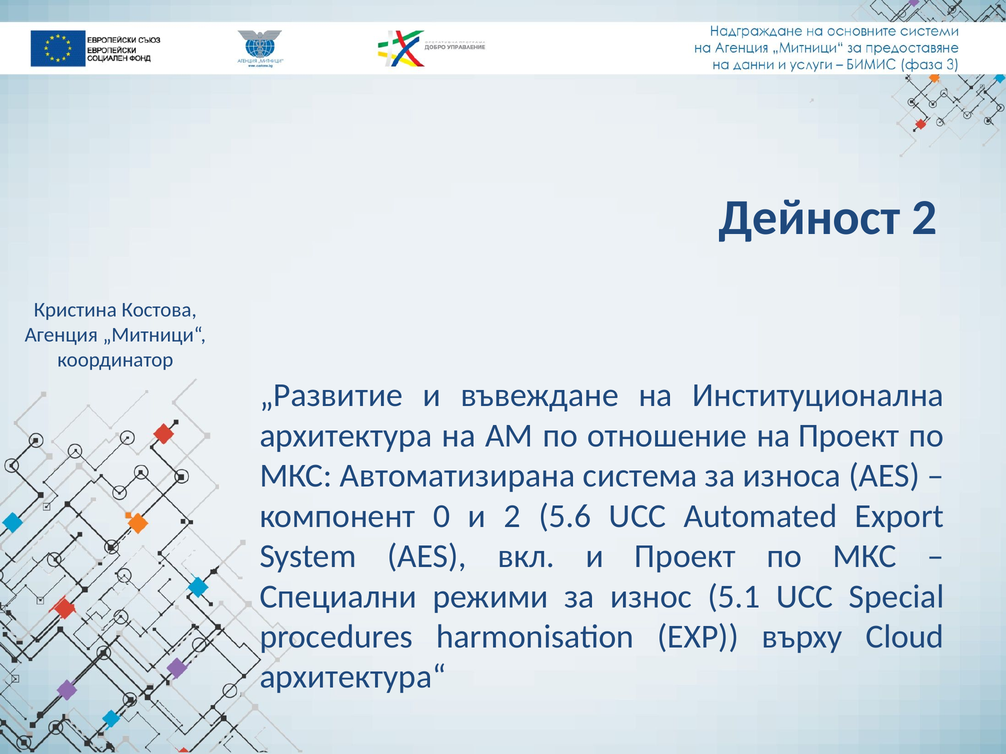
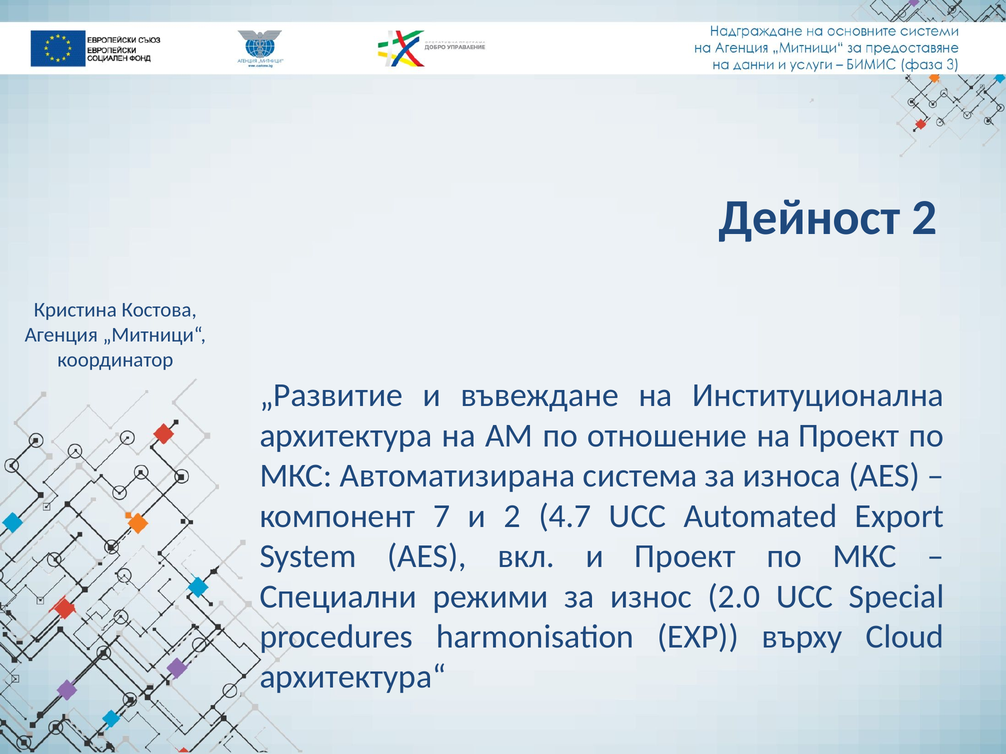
0: 0 -> 7 (442, 516)
5.6: 5.6 -> 4.7 (565, 516)
5.1: 5.1 -> 2.0 (734, 597)
